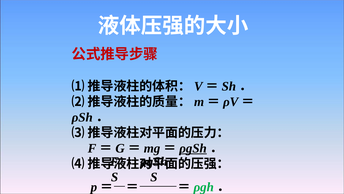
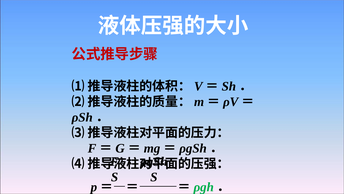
ρgSh underline: present -> none (193, 148)
